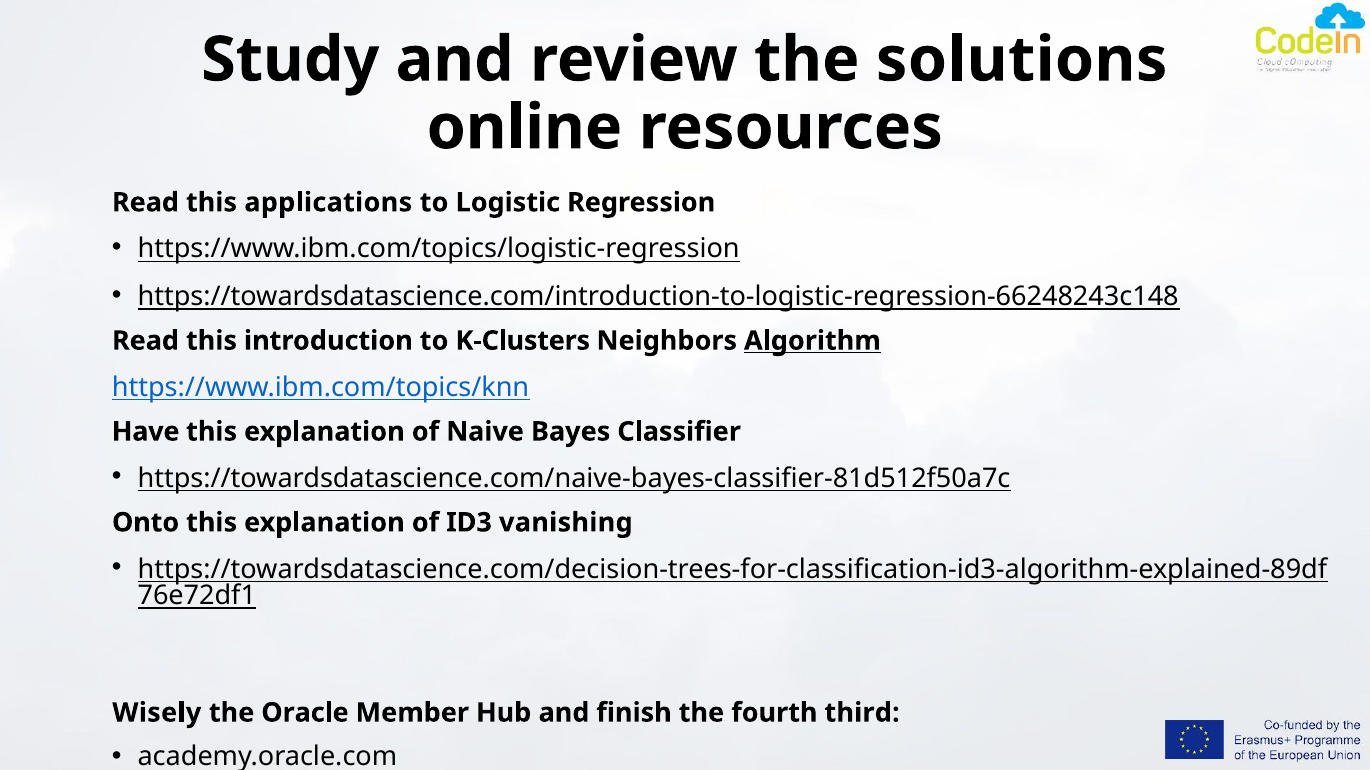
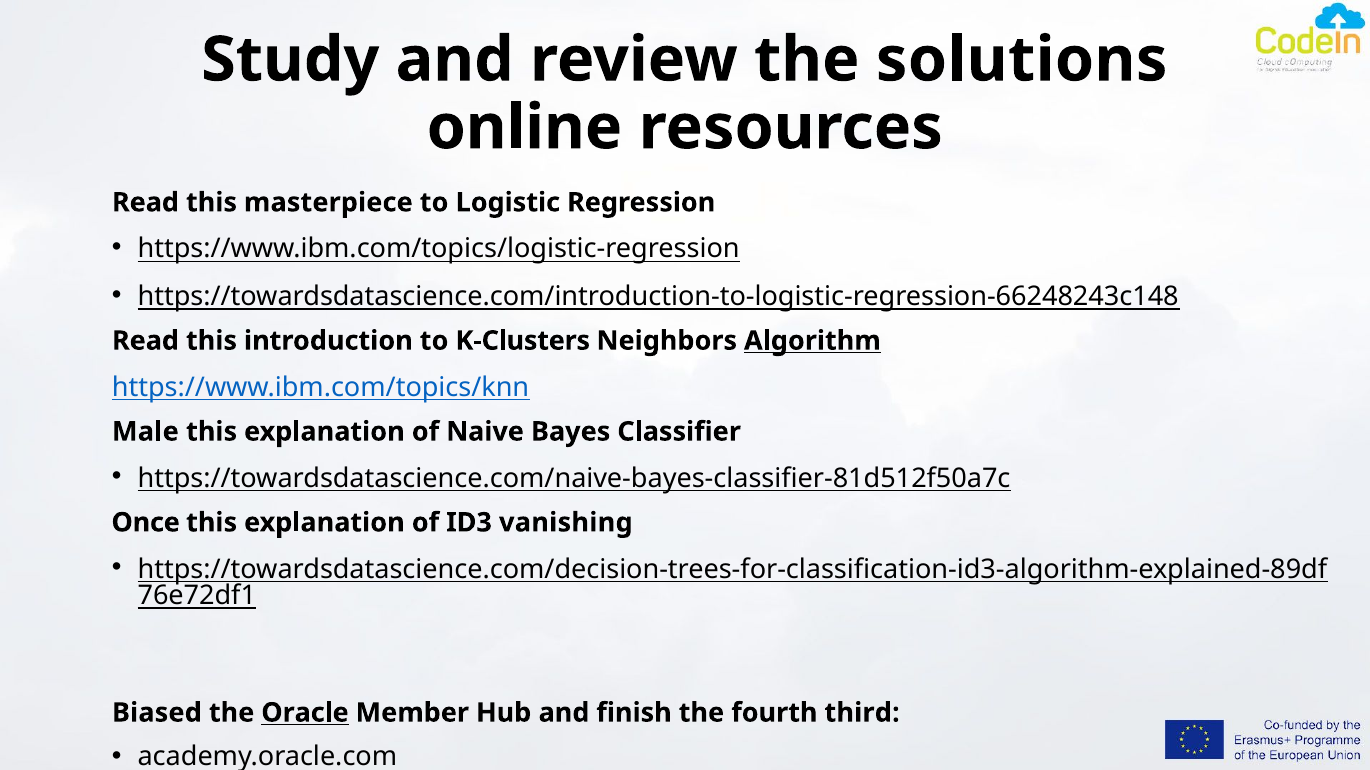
applications: applications -> masterpiece (328, 203)
Have: Have -> Male (145, 432)
Onto: Onto -> Once (146, 523)
Wisely: Wisely -> Biased (157, 713)
Oracle underline: none -> present (305, 713)
